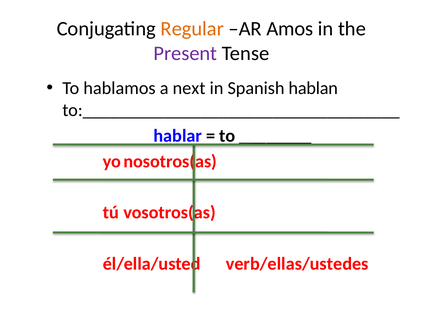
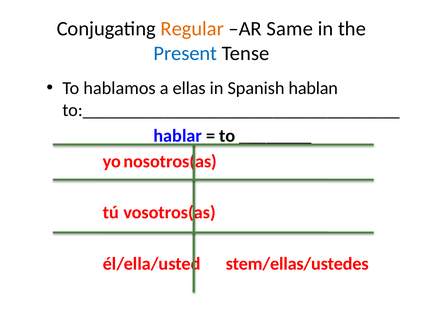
Amos: Amos -> Same (290, 29)
Present colour: purple -> blue (185, 53)
next: next -> ellas (189, 88)
verb/ellas/ustedes: verb/ellas/ustedes -> stem/ellas/ustedes (297, 264)
